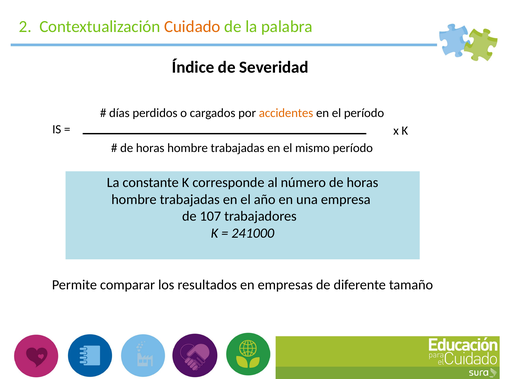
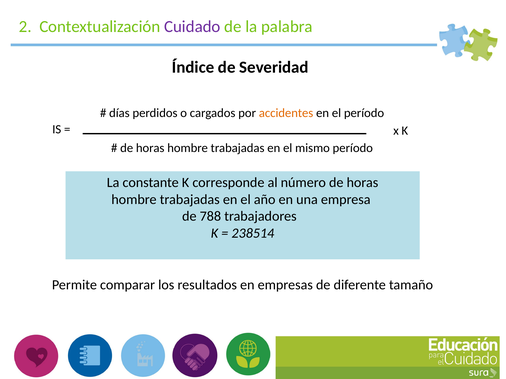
Cuidado colour: orange -> purple (192, 27)
107: 107 -> 788 (210, 217)
241000: 241000 -> 238514 (253, 233)
